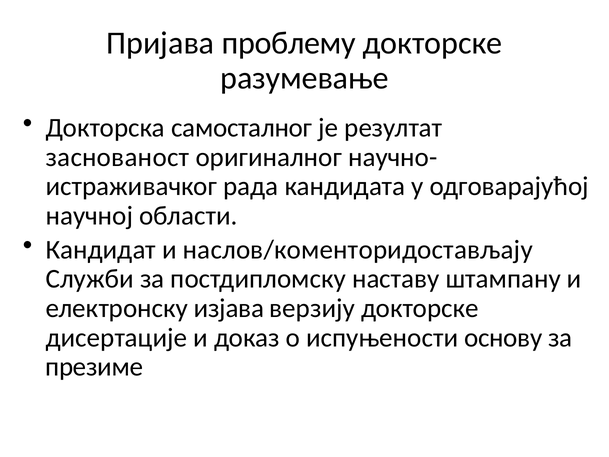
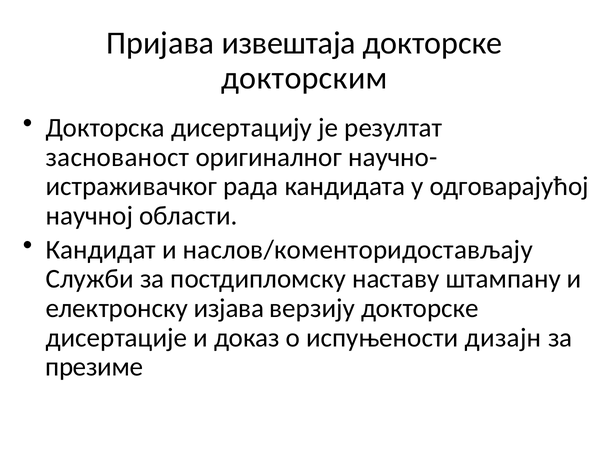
проблему: проблему -> извештаја (289, 43)
разумевање: разумевање -> докторским (304, 78)
самосталног: самосталног -> дисертацију (242, 128)
основу: основу -> дизајн (503, 337)
